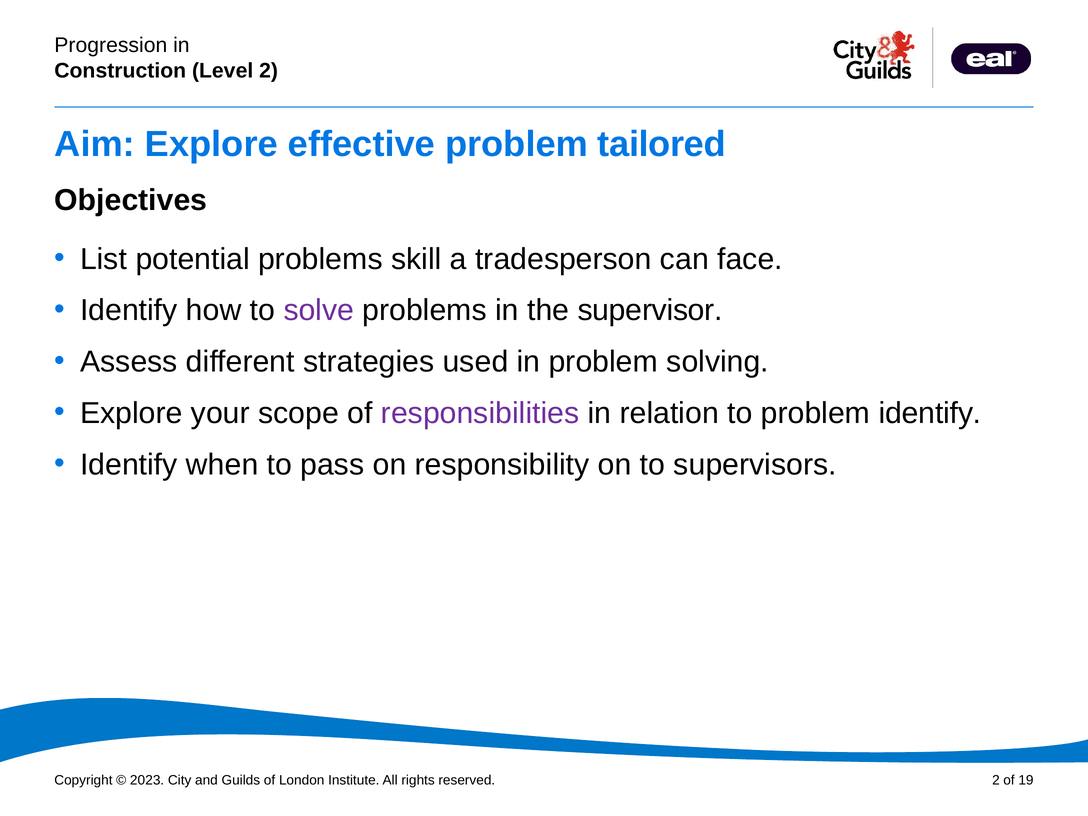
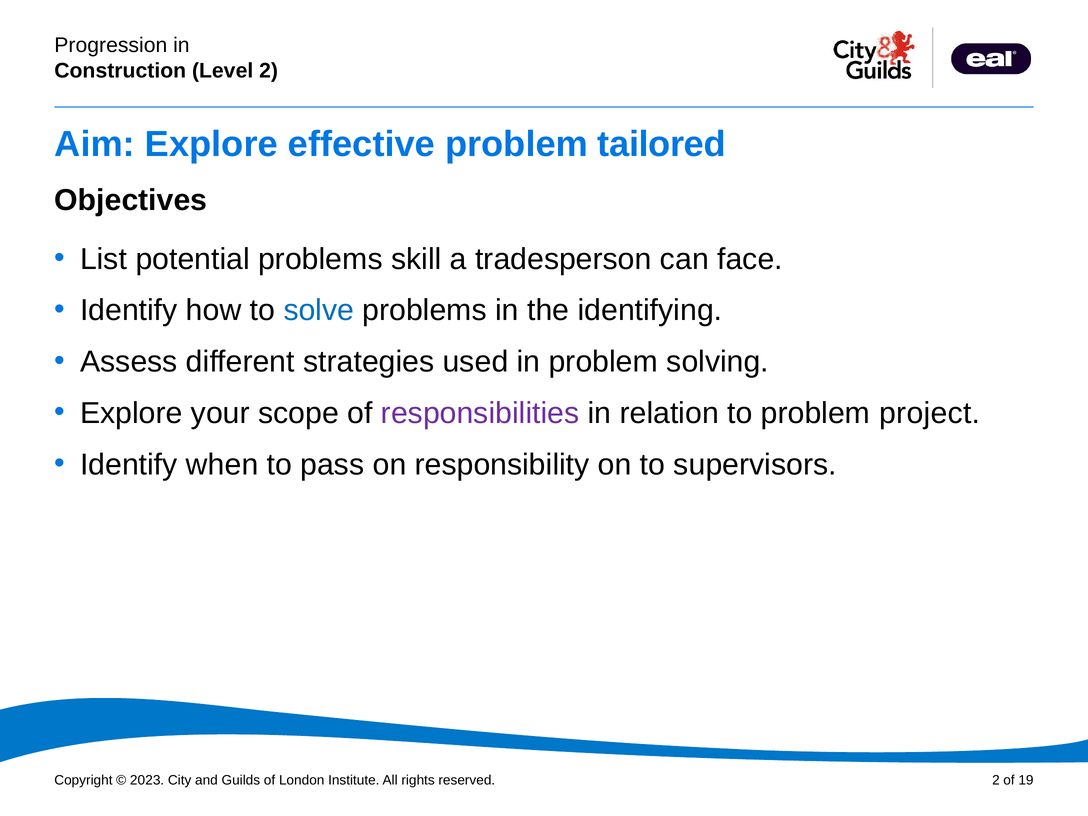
solve colour: purple -> blue (319, 310)
supervisor: supervisor -> identifying (650, 310)
problem identify: identify -> project (930, 413)
